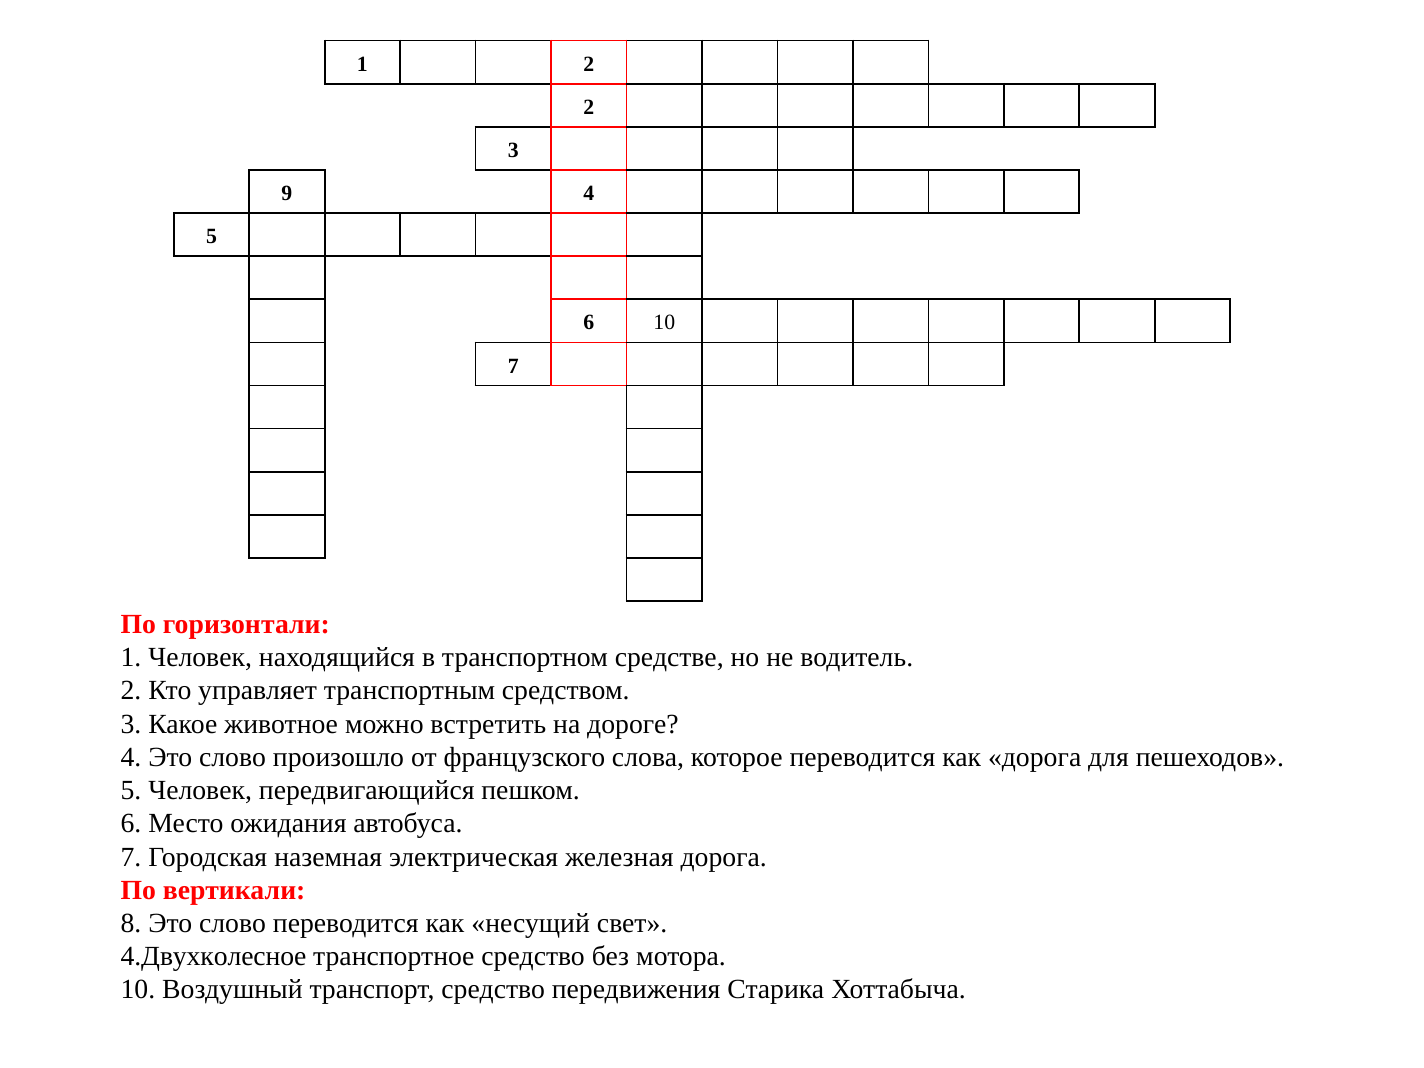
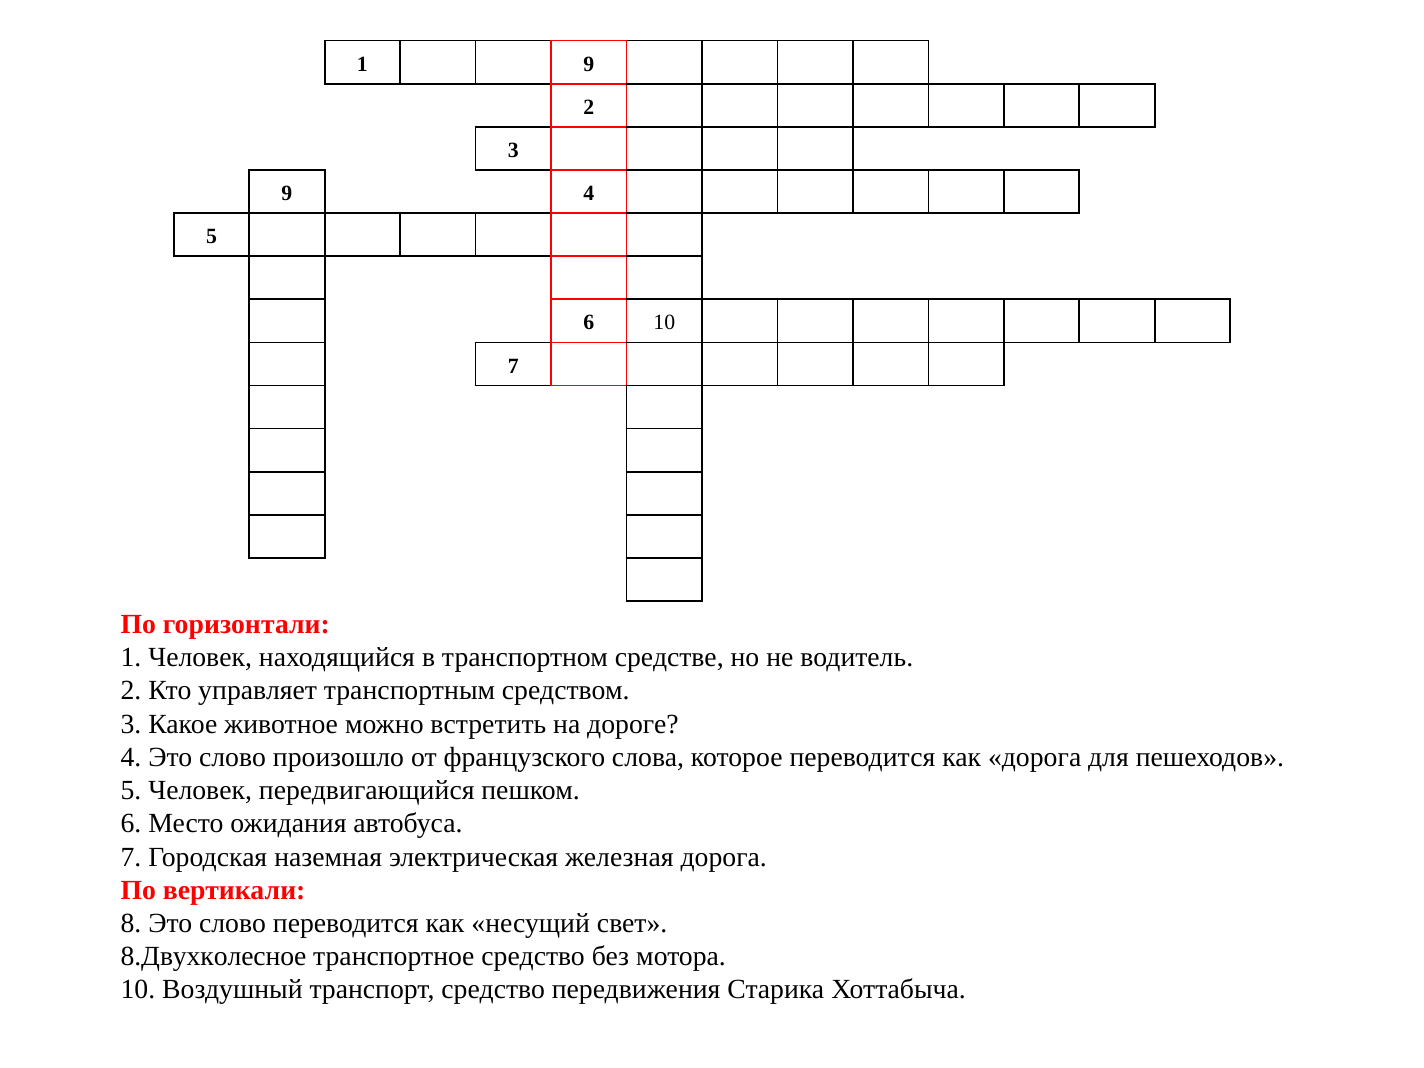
1 2: 2 -> 9 (589, 64)
4.Двухколесное: 4.Двухколесное -> 8.Двухколесное (213, 957)
